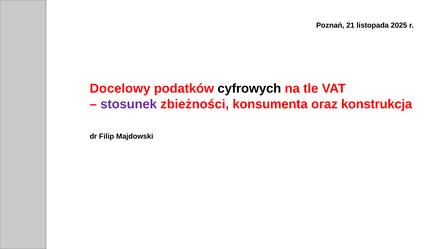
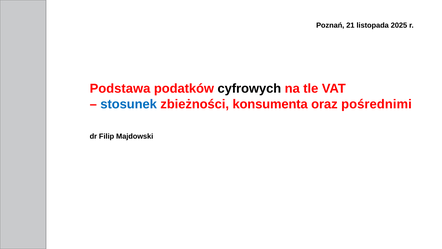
Docelowy: Docelowy -> Podstawa (120, 89)
stosunek colour: purple -> blue (129, 104)
konstrukcja: konstrukcja -> pośrednimi (376, 104)
